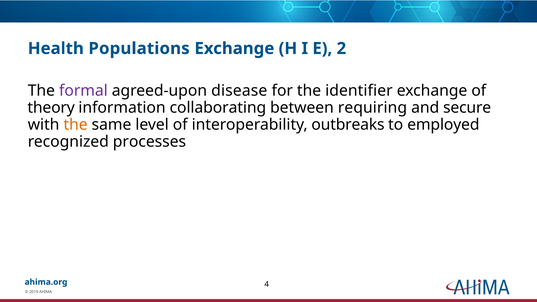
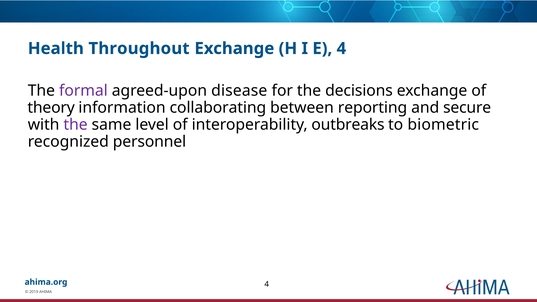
Populations: Populations -> Throughout (139, 48)
E 2: 2 -> 4 (341, 48)
identifier: identifier -> decisions (359, 91)
requiring: requiring -> reporting (373, 108)
the colour: orange -> purple (76, 125)
employed: employed -> biometric (443, 125)
processes: processes -> personnel (150, 142)
